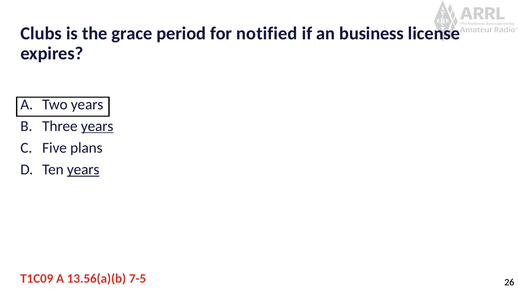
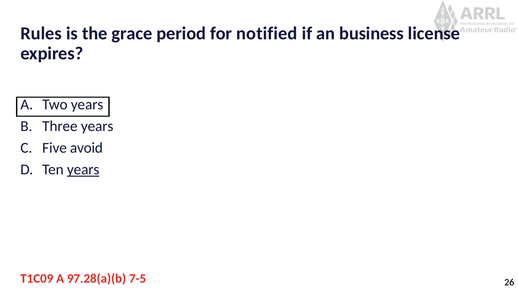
Clubs: Clubs -> Rules (41, 34)
years underline: present -> none (97, 126)
plans: plans -> avoid (86, 148)
13.56(a)(b: 13.56(a)(b -> 97.28(a)(b (97, 279)
